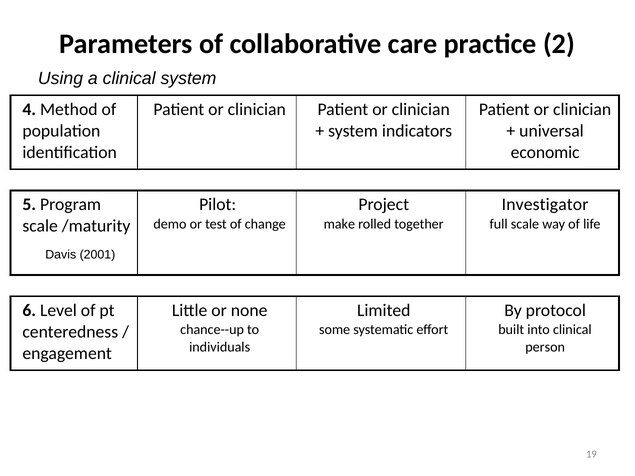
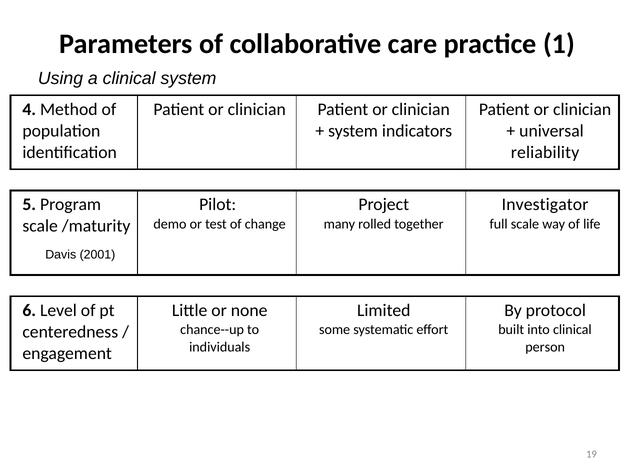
2: 2 -> 1 (559, 44)
economic: economic -> reliability (545, 153)
make: make -> many (339, 224)
